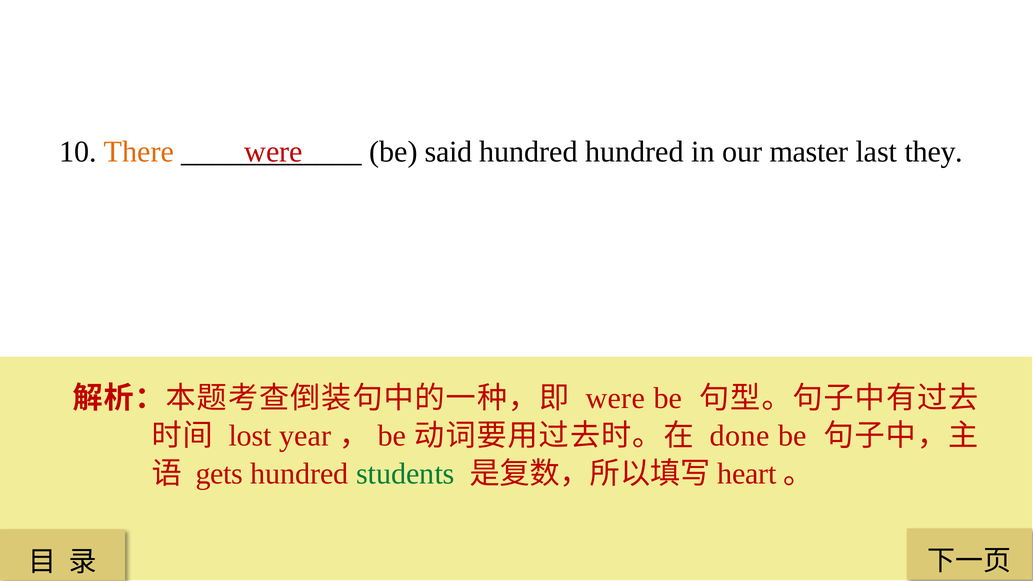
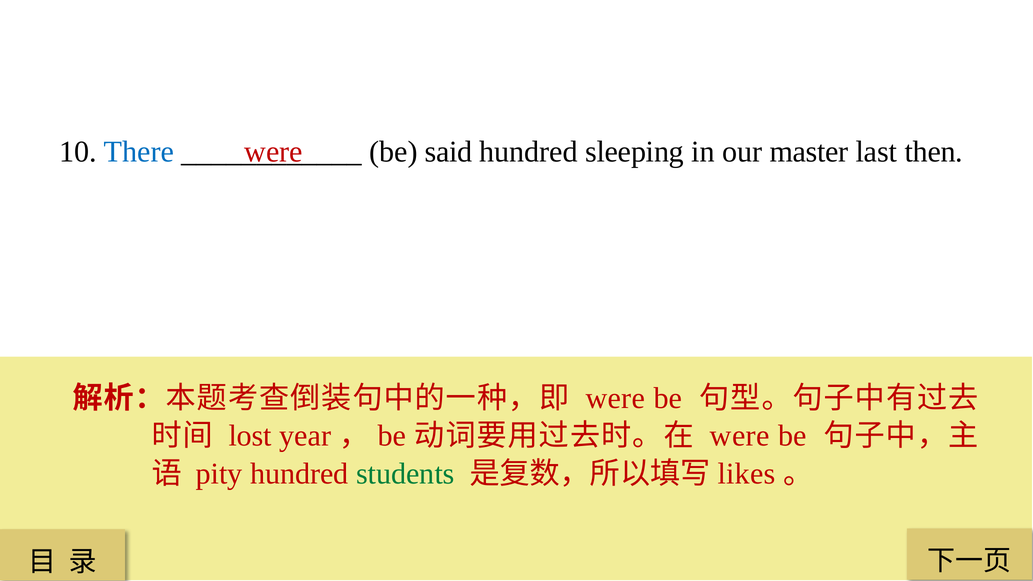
There colour: orange -> blue (139, 152)
hundred hundred: hundred -> sleeping (635, 152)
they: they -> then (934, 152)
done: done -> were (740, 436)
gets: gets -> pity (219, 474)
heart: heart -> likes (747, 474)
